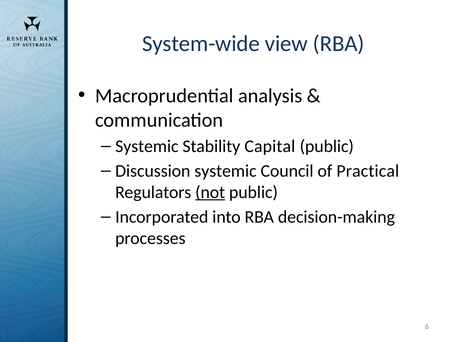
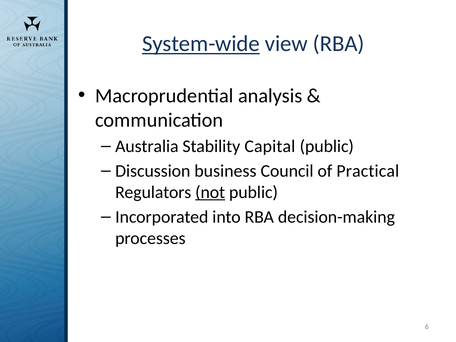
System-wide underline: none -> present (201, 44)
Systemic: Systemic -> Australia (147, 146)
Discussion systemic: systemic -> business (225, 171)
